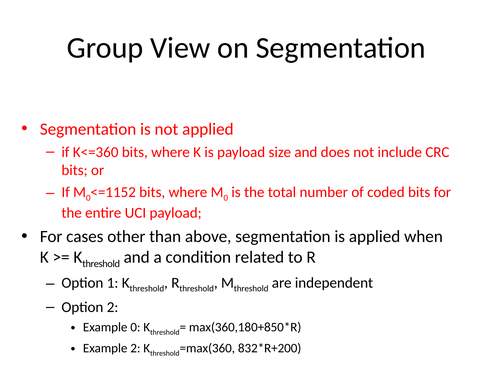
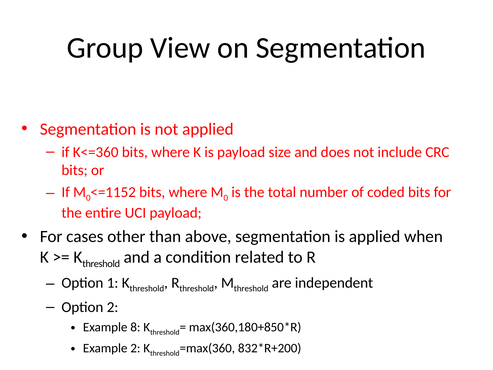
Example 0: 0 -> 8 (135, 327)
